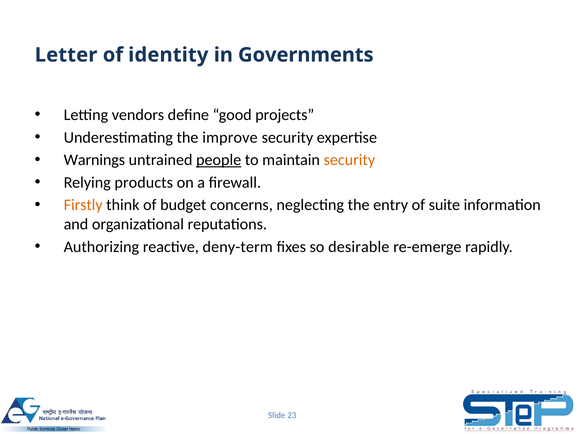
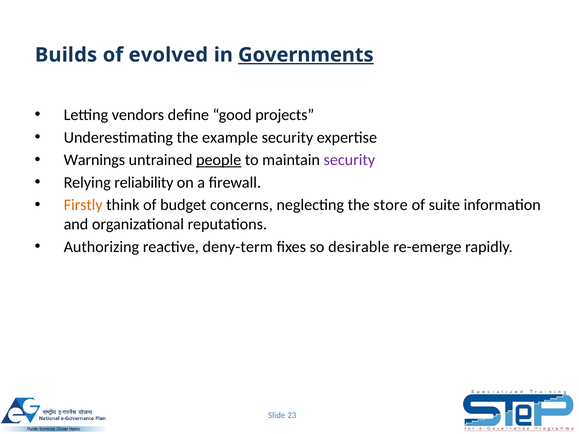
Letter: Letter -> Builds (66, 55)
identity: identity -> evolved (168, 55)
Governments underline: none -> present (306, 55)
improve: improve -> example (230, 138)
security colour: orange -> purple (349, 160)
products: products -> reliability (144, 183)
entry: entry -> store (391, 205)
